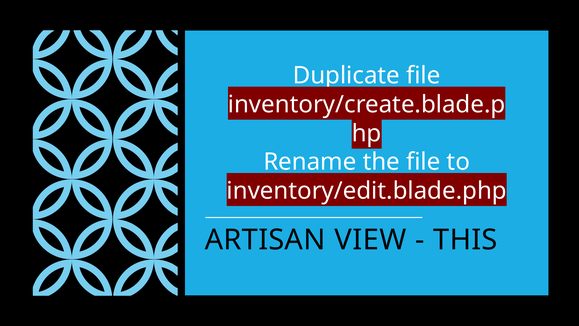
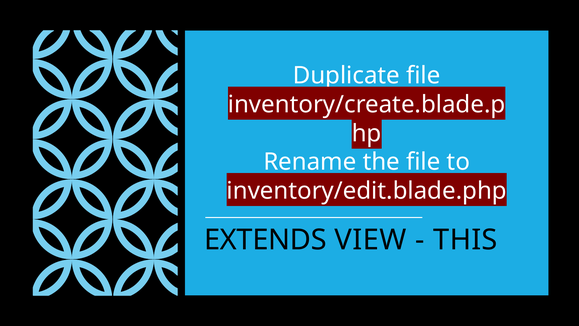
ARTISAN: ARTISAN -> EXTENDS (265, 240)
